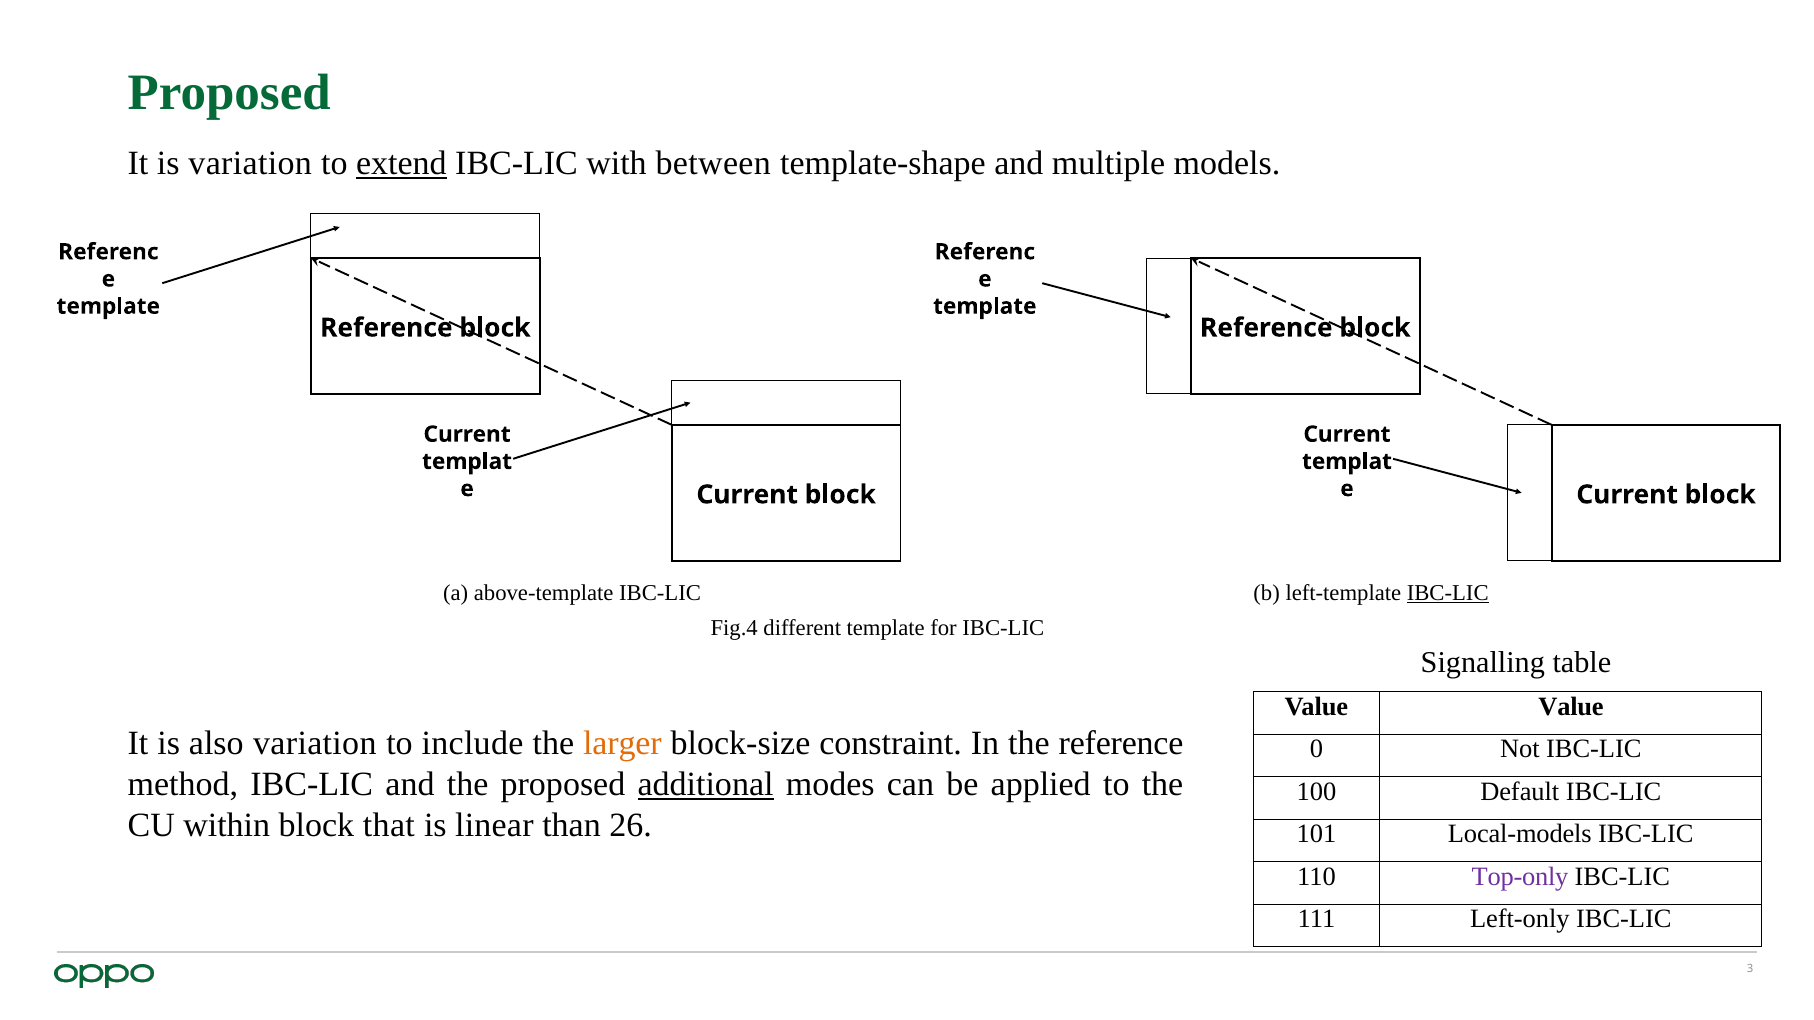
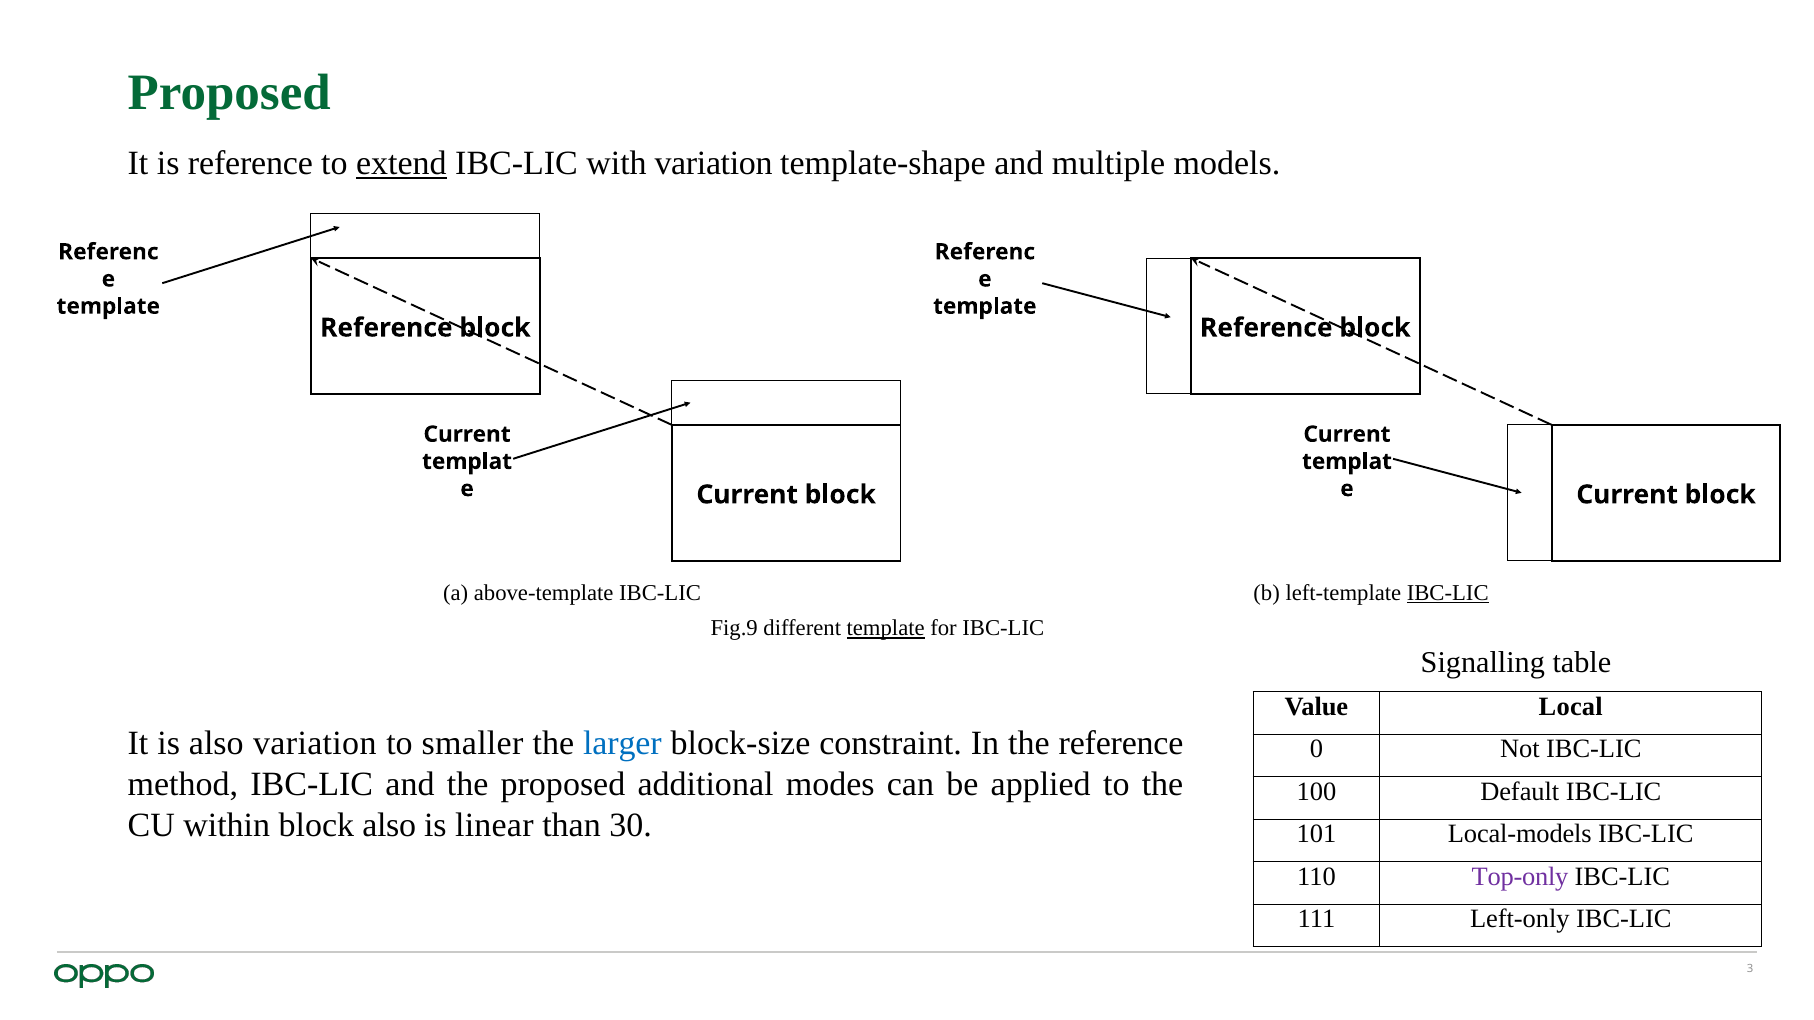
is variation: variation -> reference (250, 163)
with between: between -> variation (714, 163)
Fig.4: Fig.4 -> Fig.9 (734, 628)
template underline: none -> present (886, 628)
Value Value: Value -> Local (1571, 707)
include: include -> smaller (473, 744)
larger colour: orange -> blue (622, 744)
additional underline: present -> none (706, 784)
block that: that -> also (389, 825)
26: 26 -> 30 (631, 825)
